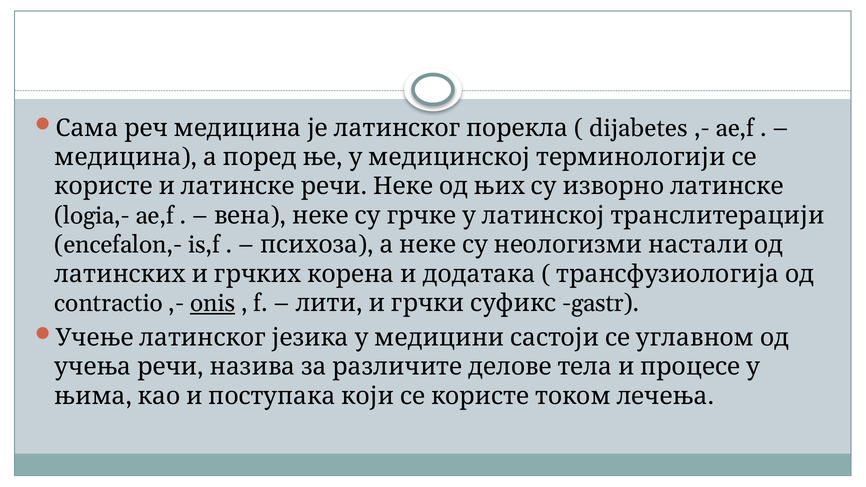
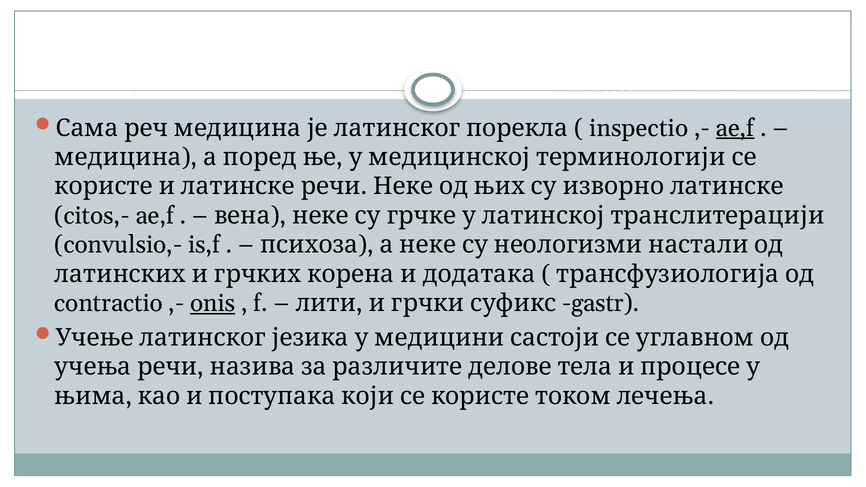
dijabetes: dijabetes -> inspectio (639, 128)
ae,f underline: none -> present (735, 128)
logia,-: logia,- -> citos,- (92, 216)
encefalon,-: encefalon,- -> convulsio,- (118, 245)
